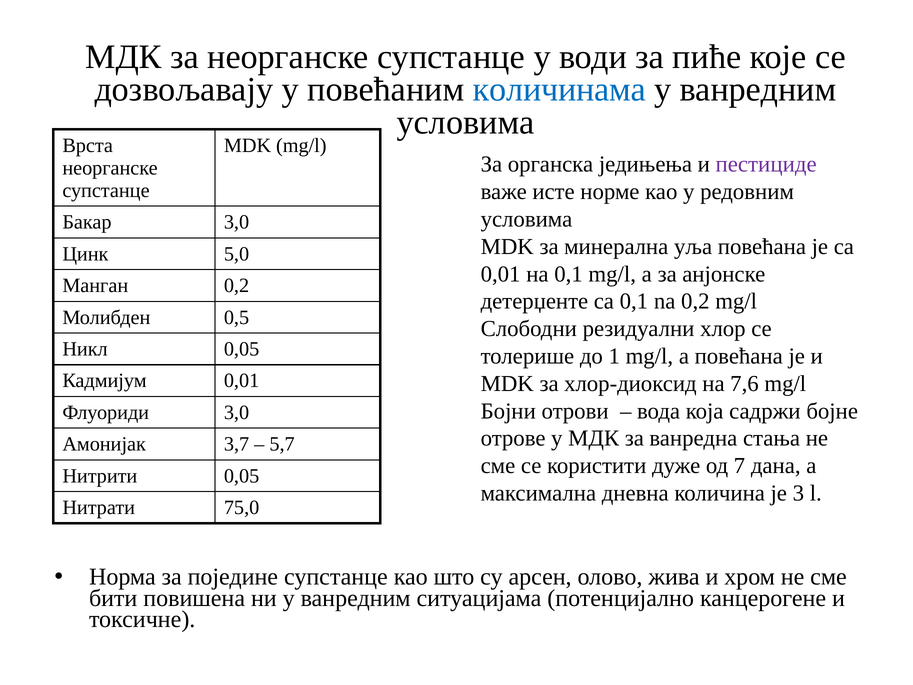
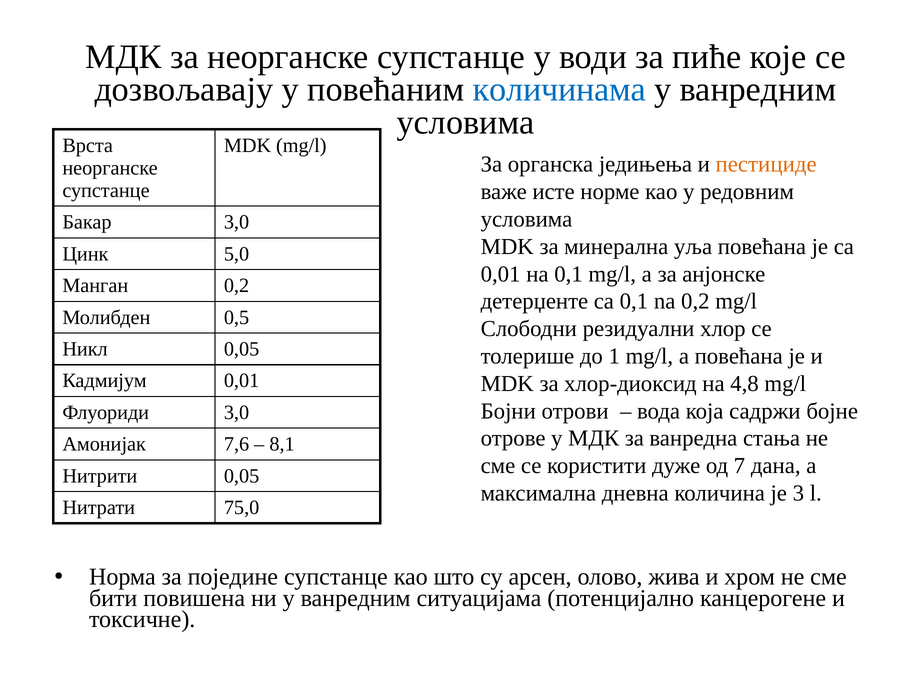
пестициде colour: purple -> orange (766, 164)
7,6: 7,6 -> 4,8 (744, 383)
3,7: 3,7 -> 7,6 (237, 444)
5,7: 5,7 -> 8,1 (282, 444)
